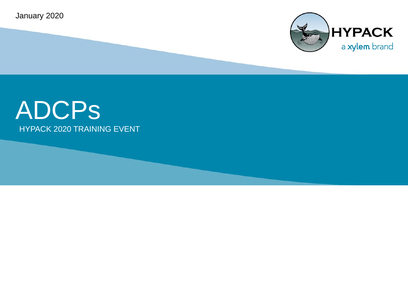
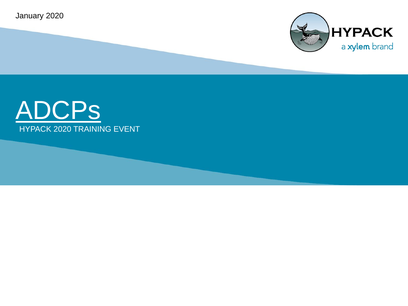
ADCPs underline: none -> present (58, 111)
